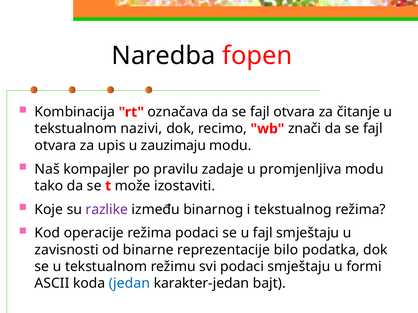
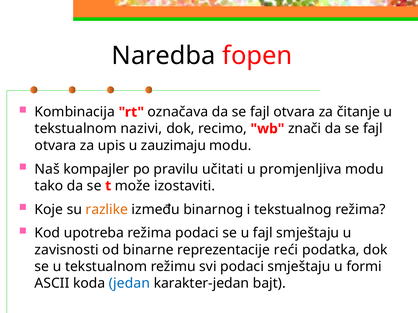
zadaje: zadaje -> učitati (223, 169)
razlike colour: purple -> orange (107, 210)
operacije: operacije -> upotreba (94, 233)
bilo: bilo -> reći (286, 250)
